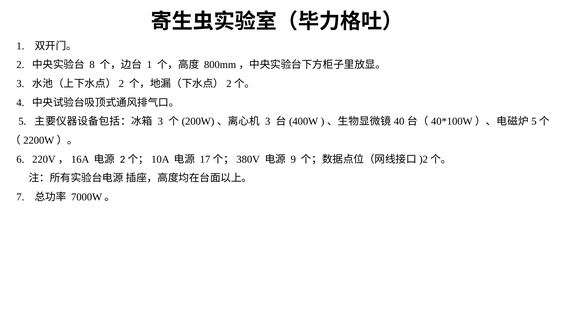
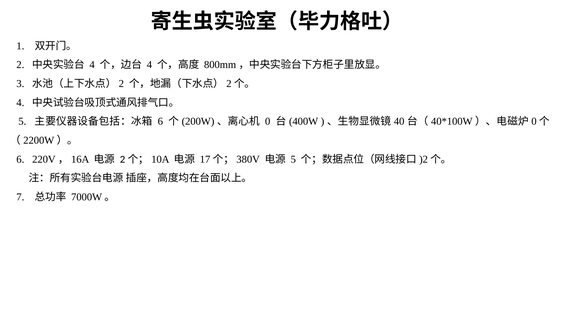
8: 8 -> 4 (92, 65)
1: 1 -> 4 (149, 65)
3: 3 -> 6 (160, 122)
3: 3 -> 0 (268, 122)
5: 5 -> 0 (534, 122)
9: 9 -> 5 (293, 160)
